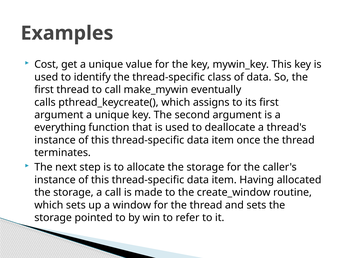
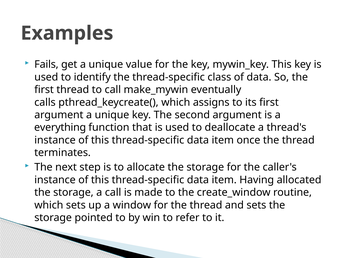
Cost: Cost -> Fails (46, 64)
